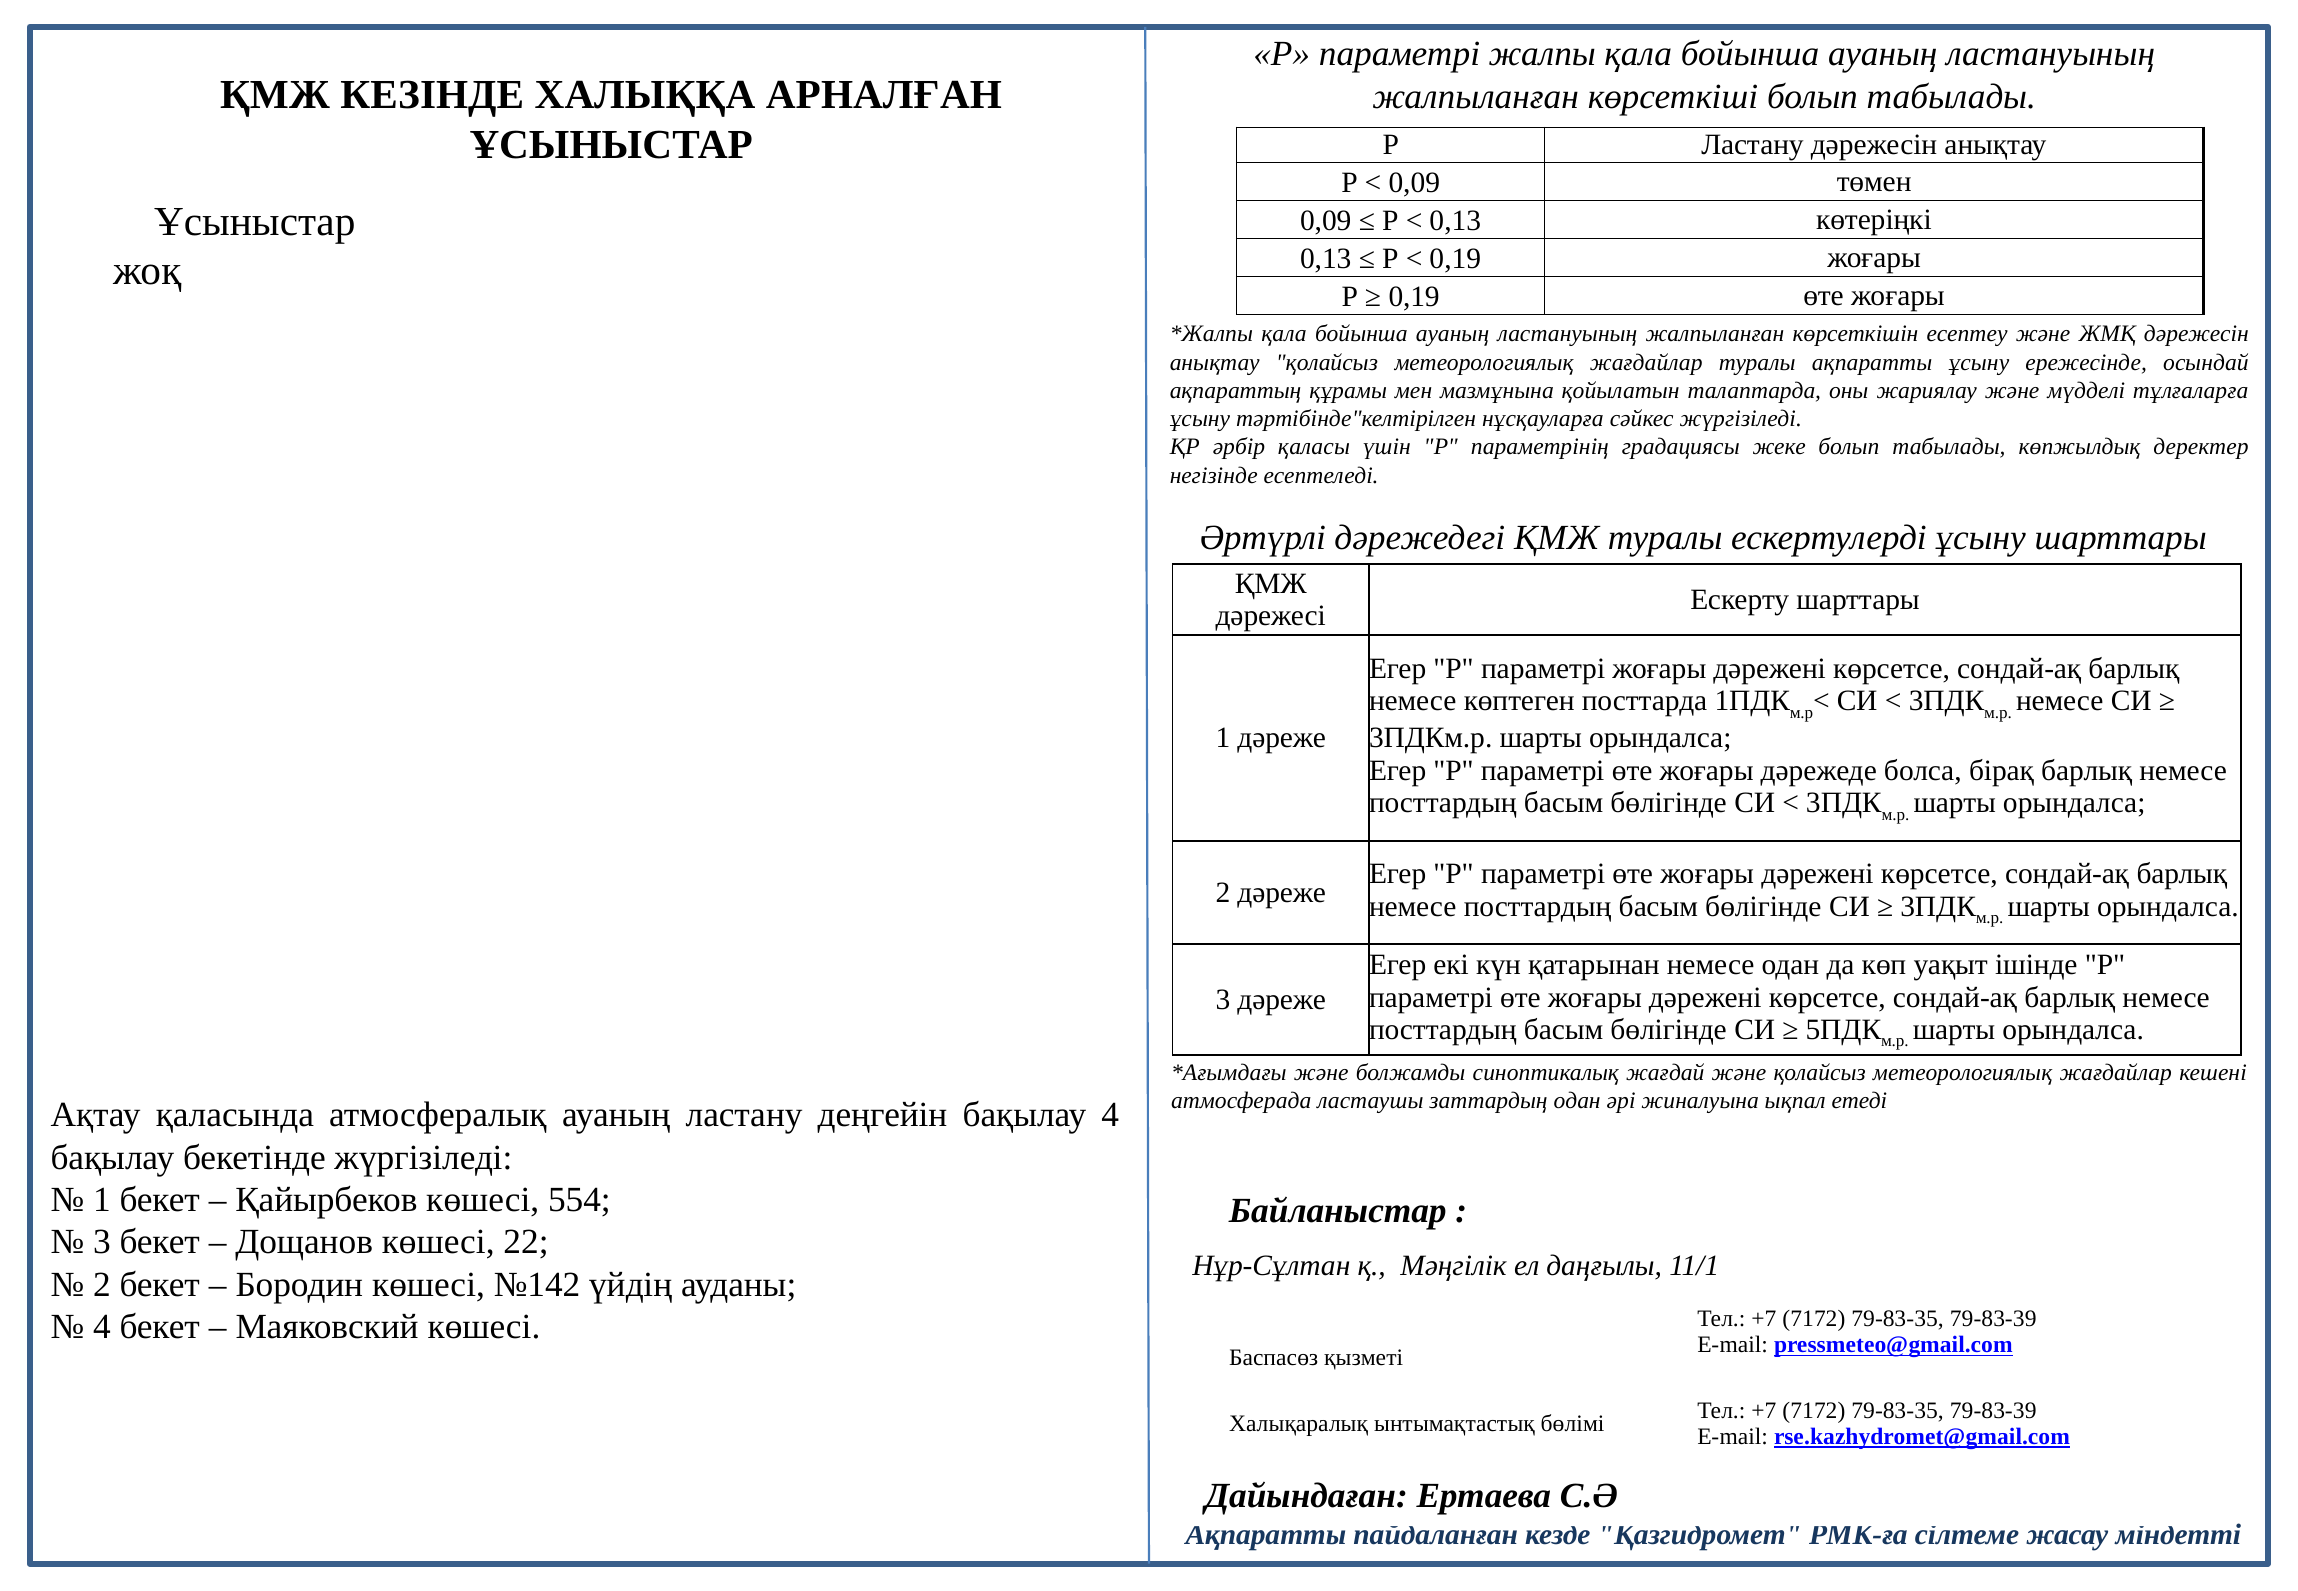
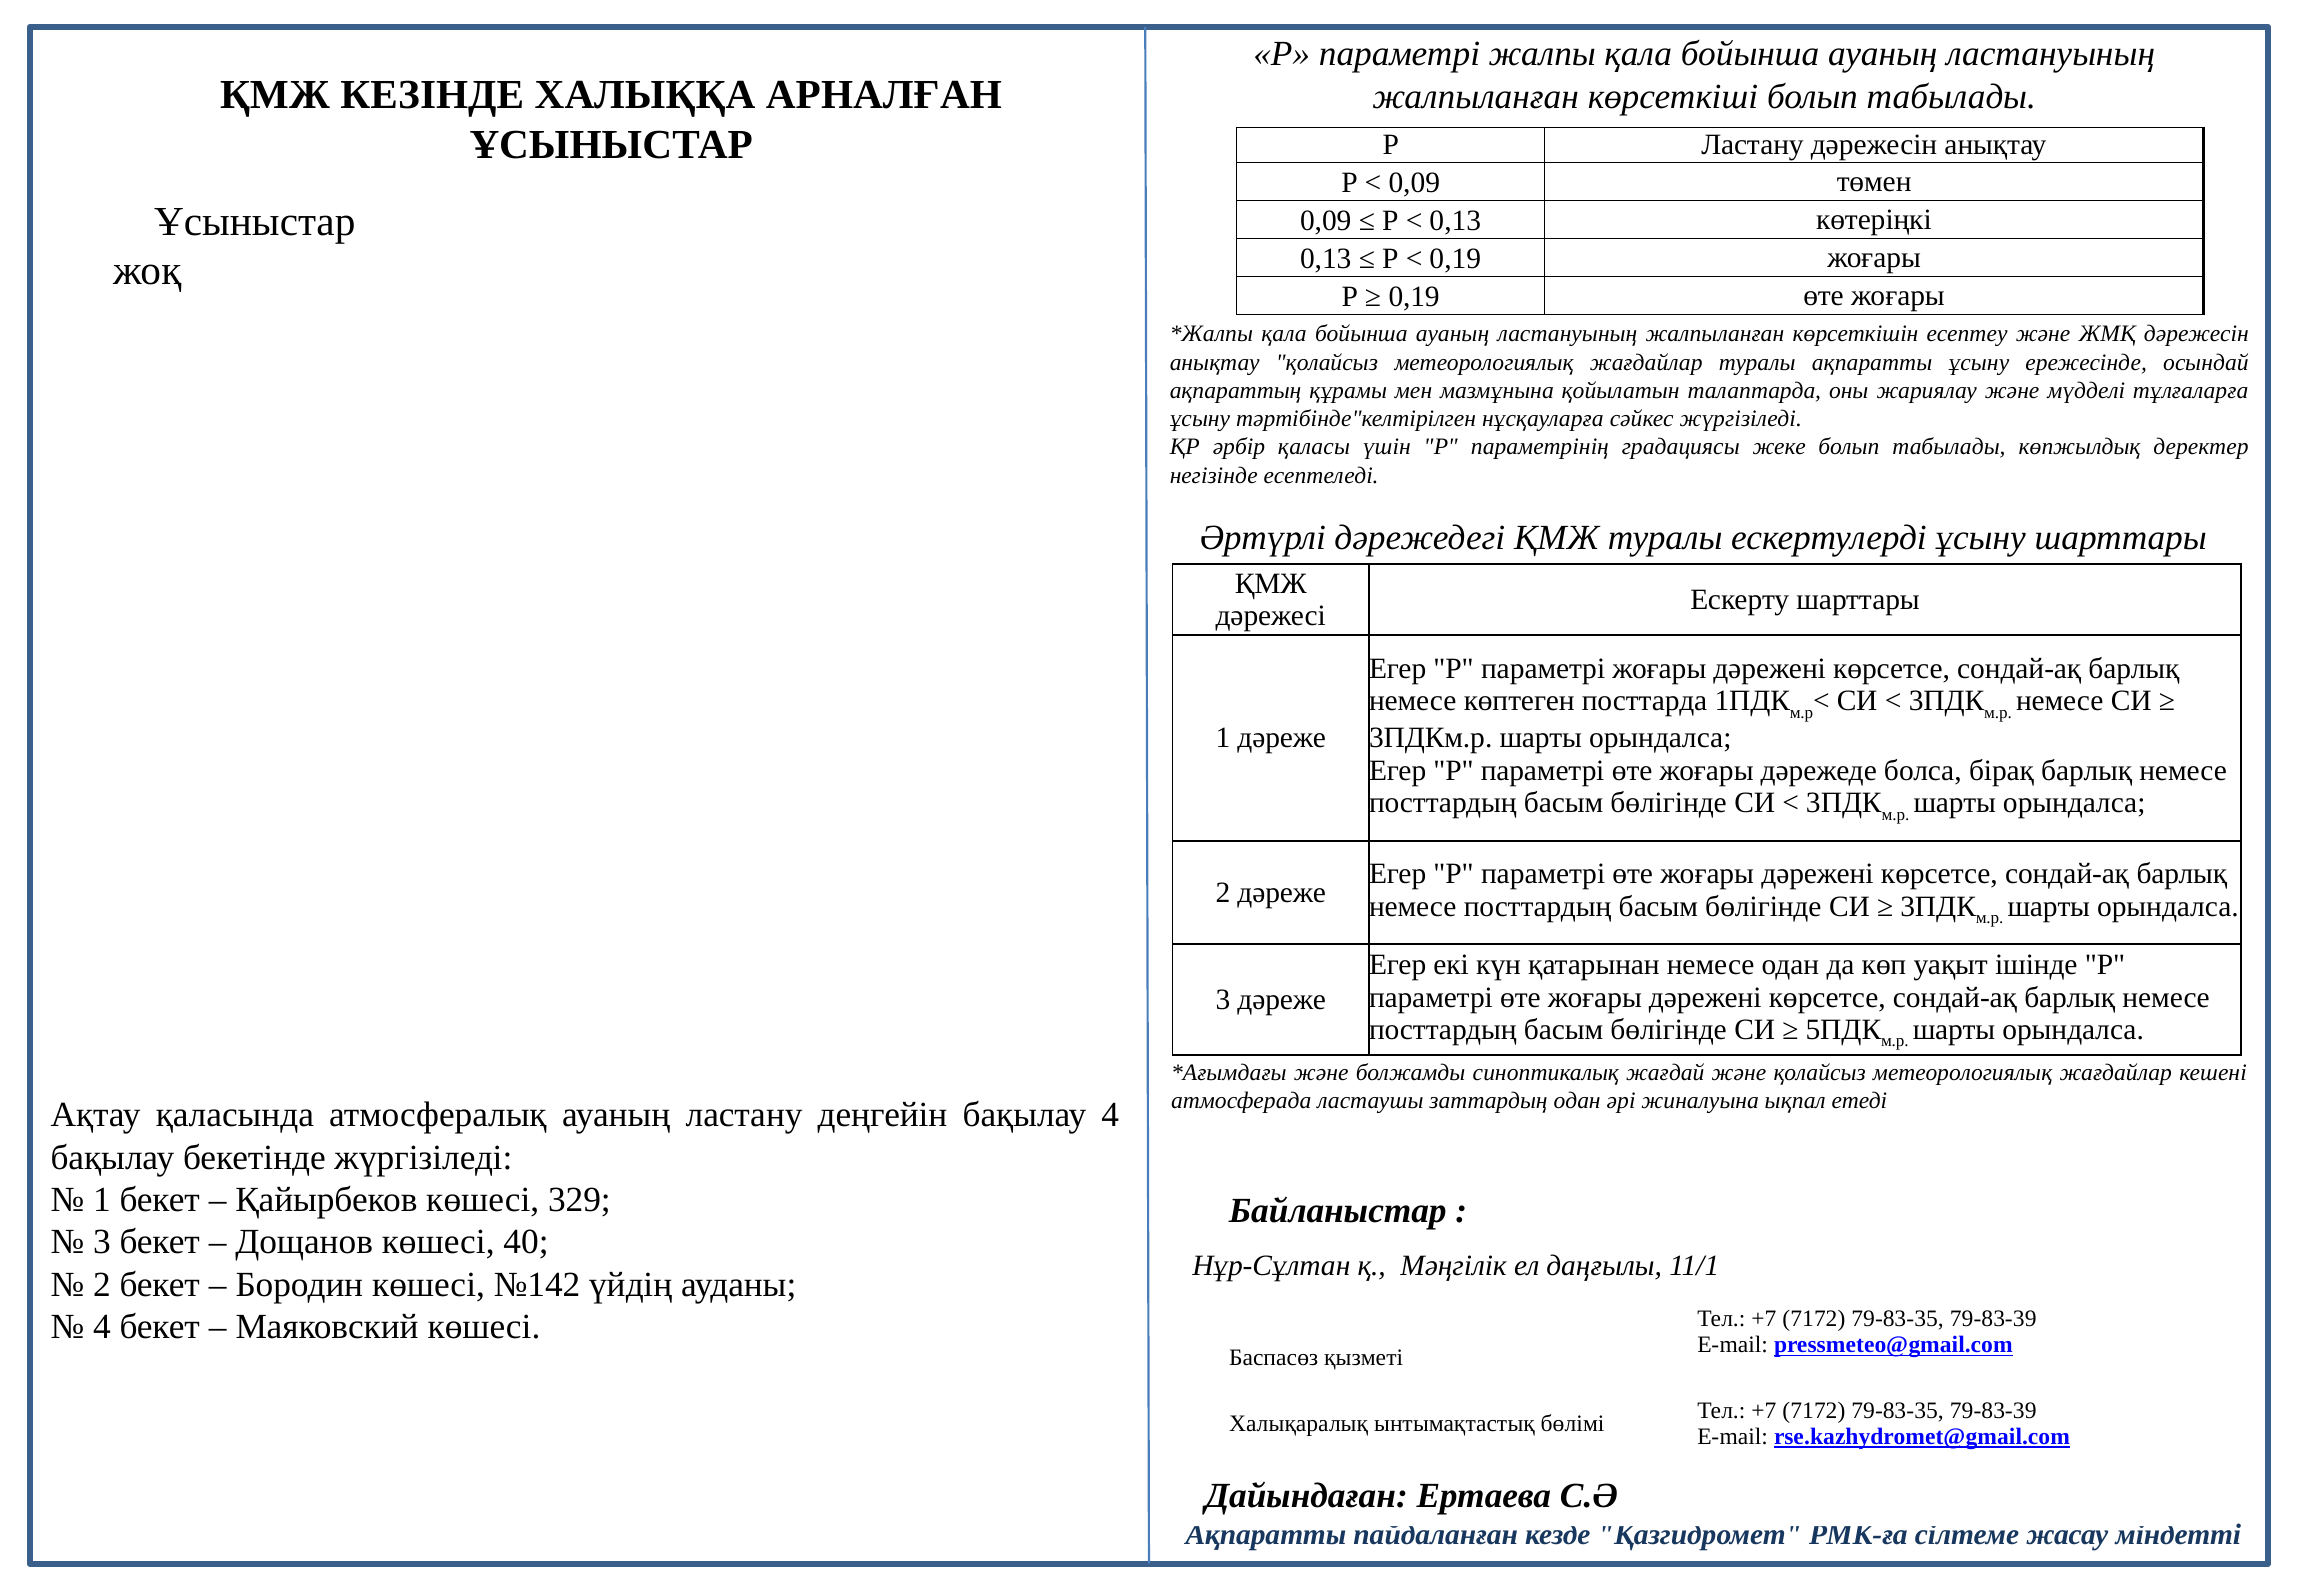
554: 554 -> 329 (579, 1200)
22: 22 -> 40 (526, 1242)
